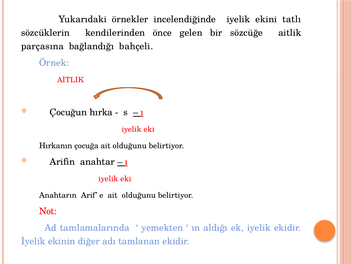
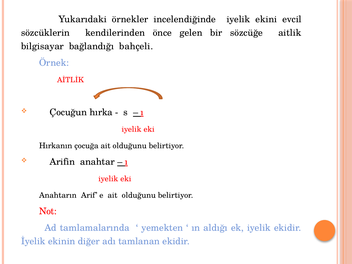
tatlı: tatlı -> evcil (292, 19)
parçasına: parçasına -> bilgisayar (42, 46)
